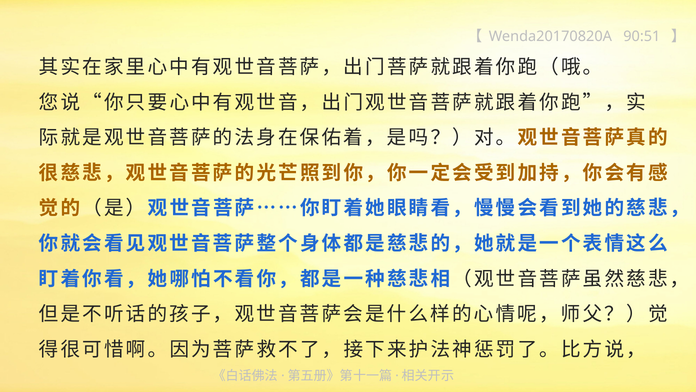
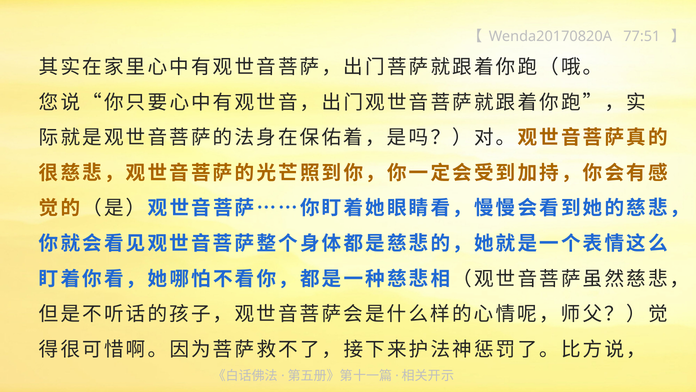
90:51: 90:51 -> 77:51 (642, 36)
